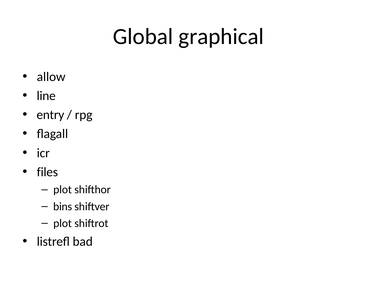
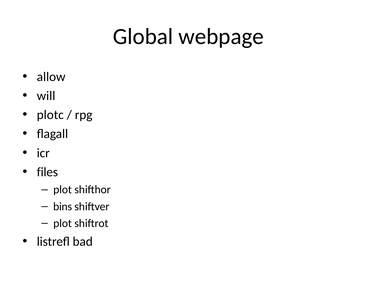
graphical: graphical -> webpage (221, 36)
line: line -> will (46, 96)
entry: entry -> plotc (50, 115)
